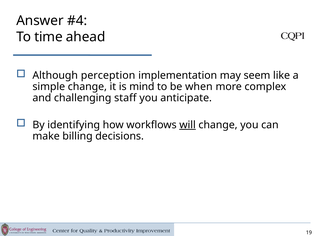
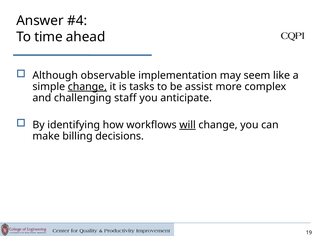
perception: perception -> observable (108, 75)
change underline: none -> present (87, 87)
mind: mind -> tasks (142, 87)
when: when -> assist (199, 87)
